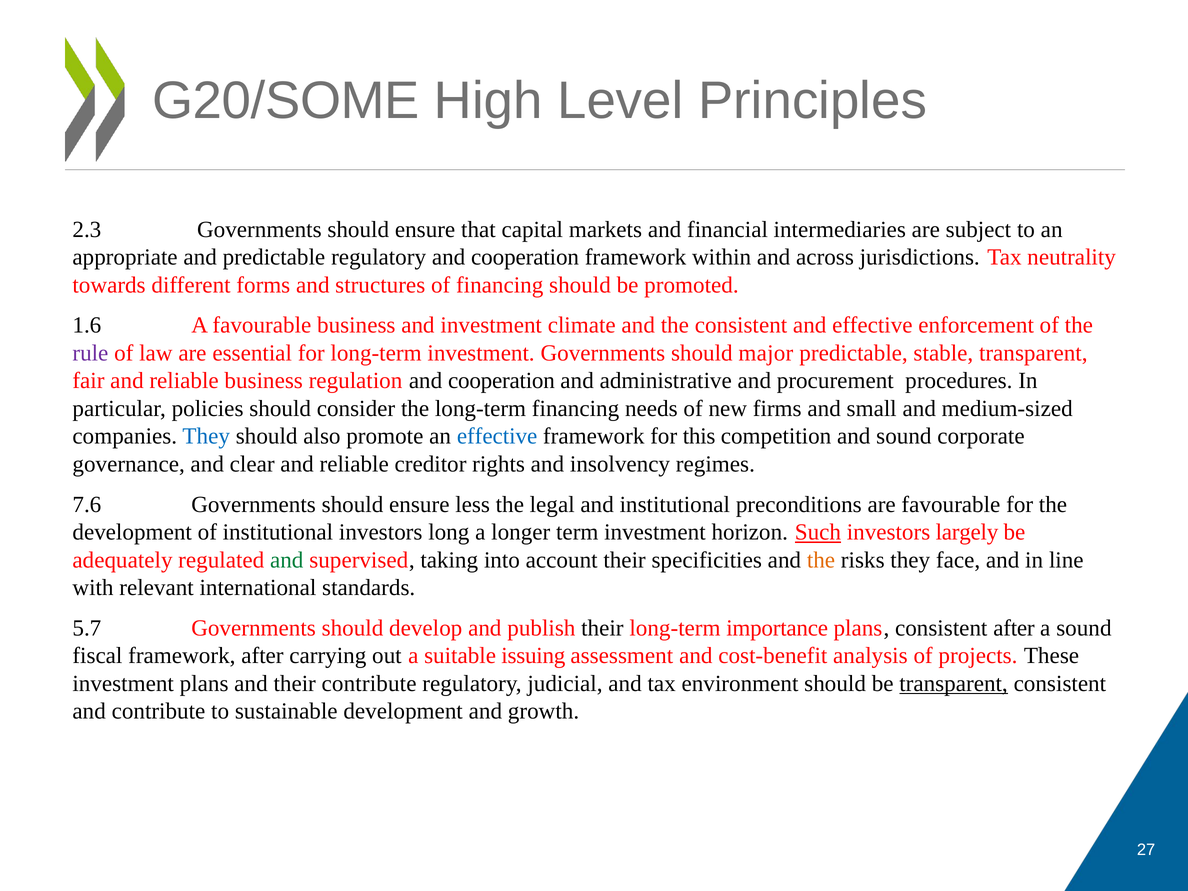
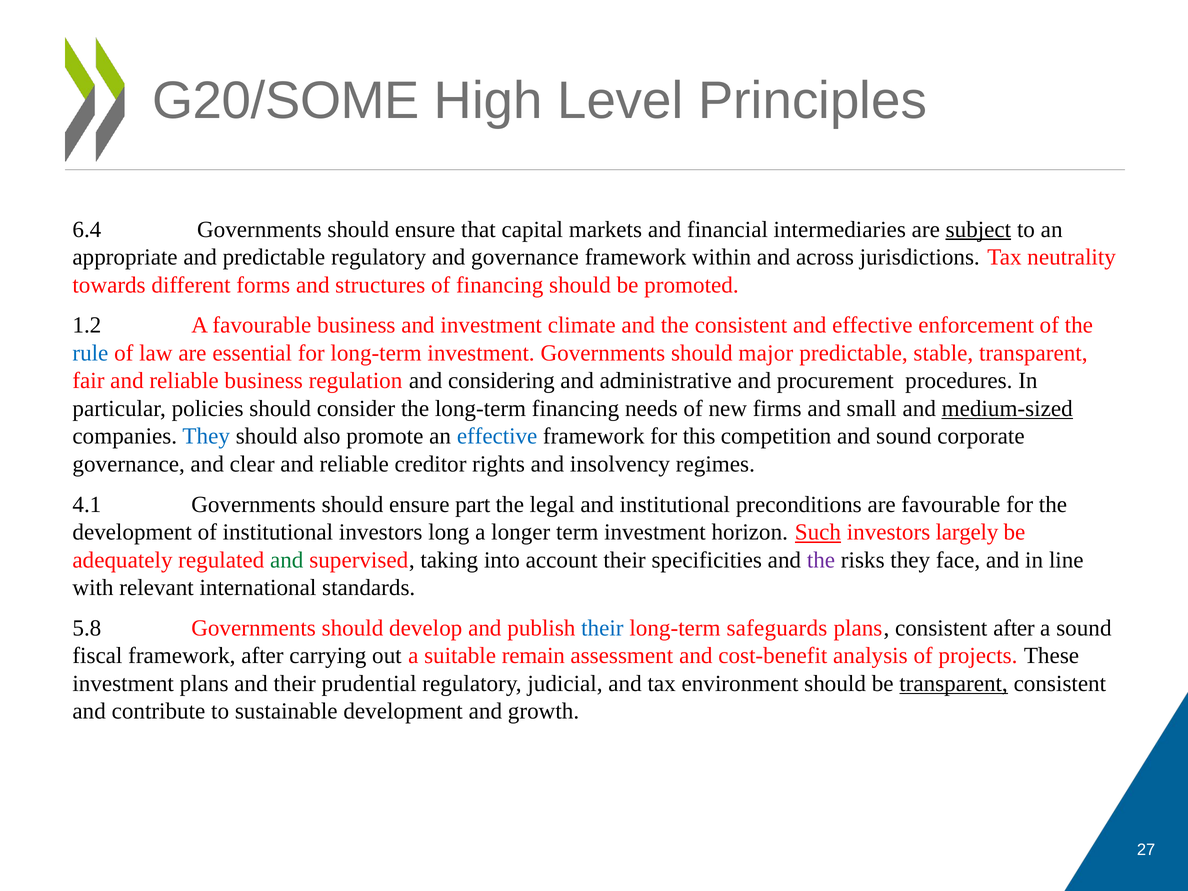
2.3: 2.3 -> 6.4 (87, 229)
subject underline: none -> present (978, 229)
regulatory and cooperation: cooperation -> governance (525, 257)
1.6: 1.6 -> 1.2 (87, 325)
rule colour: purple -> blue (90, 353)
regulation and cooperation: cooperation -> considering (501, 381)
medium-sized underline: none -> present (1007, 409)
7.6: 7.6 -> 4.1 (87, 504)
less: less -> part (473, 504)
the colour: orange -> purple (821, 560)
5.7: 5.7 -> 5.8 (87, 628)
their colour: black -> blue (602, 628)
importance: importance -> safeguards (777, 628)
issuing: issuing -> remain (533, 656)
their contribute: contribute -> prudential (369, 684)
